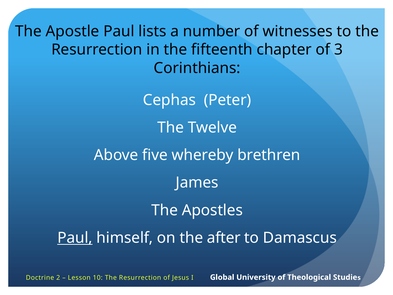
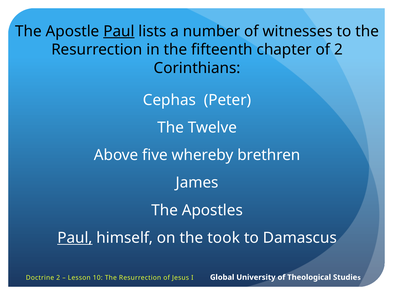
Paul underline: none -> present (119, 31)
of 3: 3 -> 2 (339, 50)
after: after -> took (224, 238)
